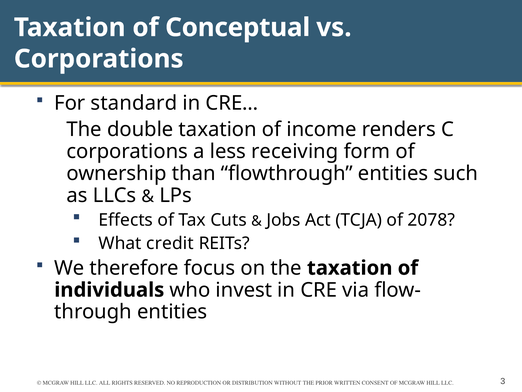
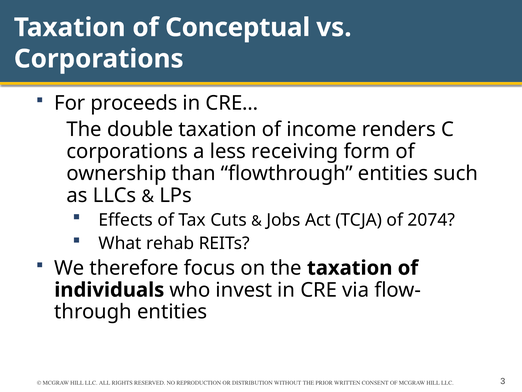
standard: standard -> proceeds (134, 103)
2078: 2078 -> 2074 (431, 220)
credit: credit -> rehab (170, 243)
